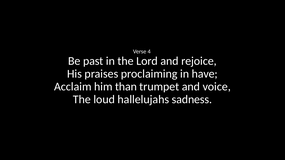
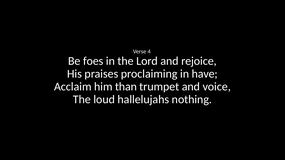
past: past -> foes (93, 61)
sadness: sadness -> nothing (192, 100)
